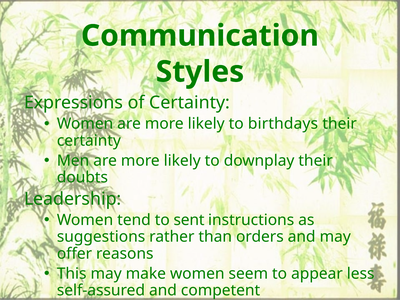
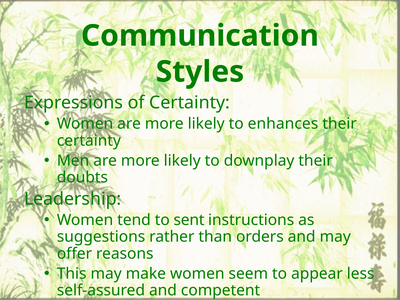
birthdays: birthdays -> enhances (283, 124)
